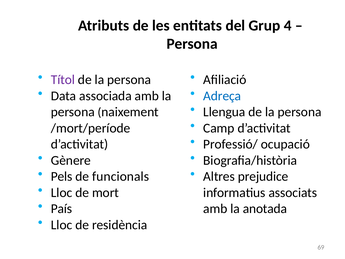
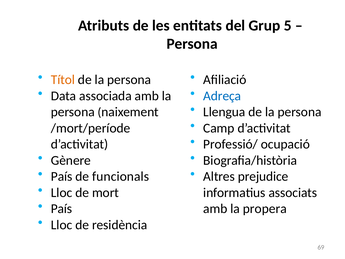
4: 4 -> 5 (288, 25)
Títol colour: purple -> orange (63, 80)
Pels: Pels -> País (62, 176)
anotada: anotada -> propera (265, 209)
